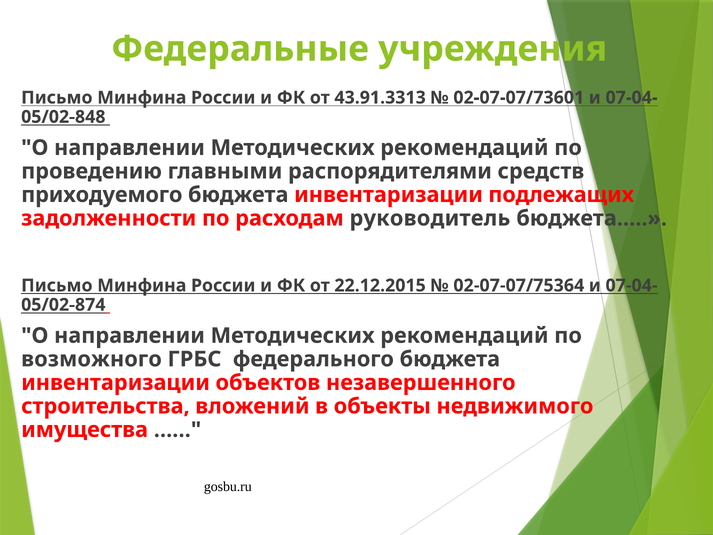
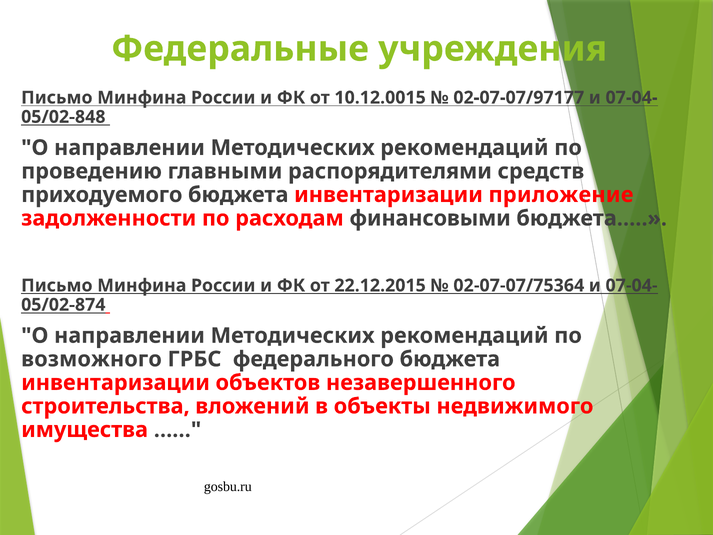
43.91.3313: 43.91.3313 -> 10.12.0015 (380, 98)
02-07-07/73601: 02-07-07/73601 -> 02-07-07/97177 (519, 98)
подлежащих: подлежащих -> приложение (561, 195)
руководитель: руководитель -> финансовыми (430, 218)
